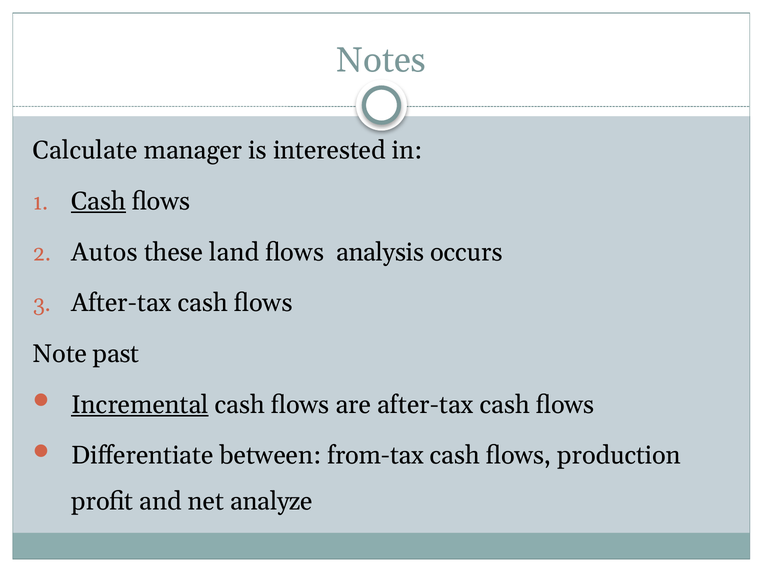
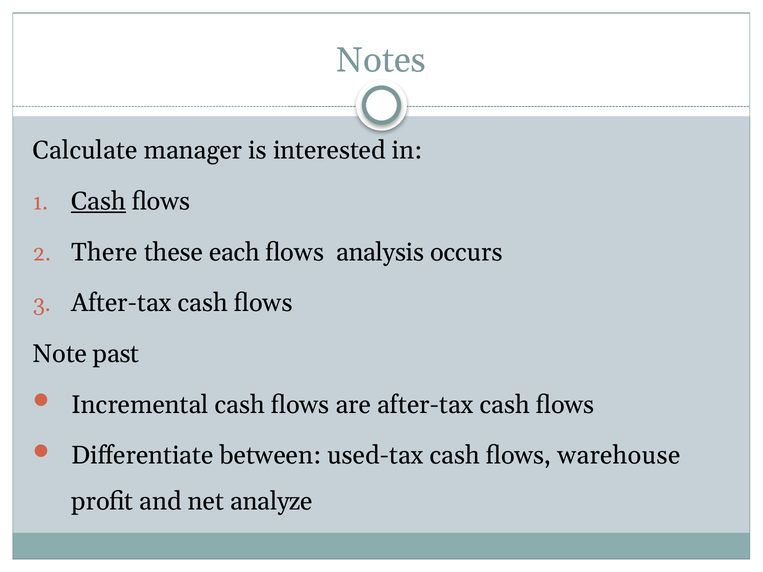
Autos: Autos -> There (104, 252)
land: land -> each (235, 252)
Incremental underline: present -> none (140, 405)
from-tax: from-tax -> used-tax (375, 456)
production: production -> warehouse (619, 456)
